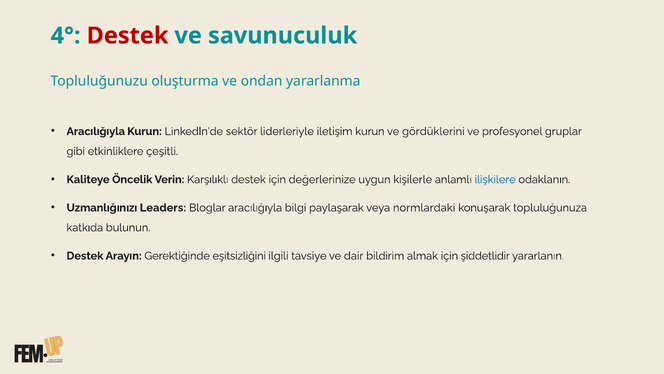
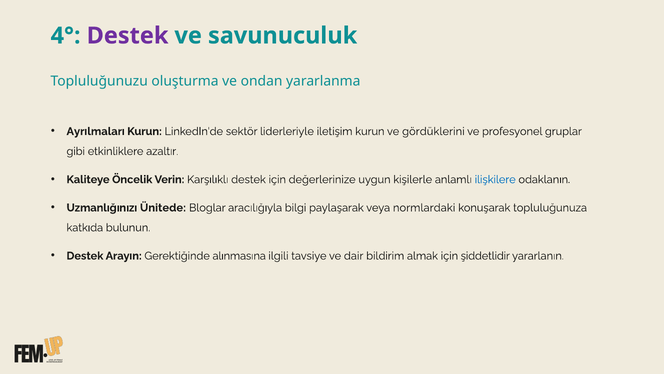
Destek colour: red -> purple (128, 36)
Aracılığıyla: Aracılığıyla -> Ayrılmaları (96, 131)
çeşitli: çeşitli -> azaltır (162, 151)
Leaders: Leaders -> Ünitede (163, 207)
eşitsizliğini: eşitsizliğini -> alınmasına (239, 256)
